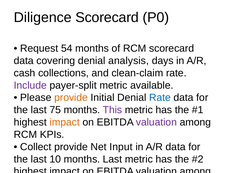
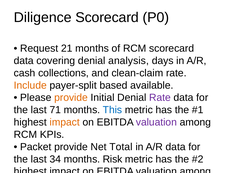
54: 54 -> 21 (67, 48)
Include colour: purple -> orange (30, 85)
payer-split metric: metric -> based (113, 85)
Rate colour: blue -> purple (160, 97)
75: 75 -> 71 (55, 110)
This colour: purple -> blue (112, 110)
Collect: Collect -> Packet (36, 146)
Input: Input -> Total (121, 146)
10: 10 -> 34 (55, 159)
months Last: Last -> Risk (113, 159)
